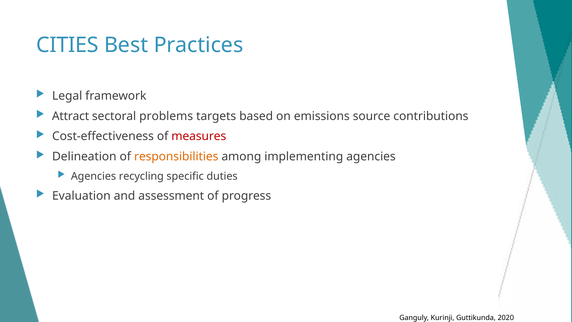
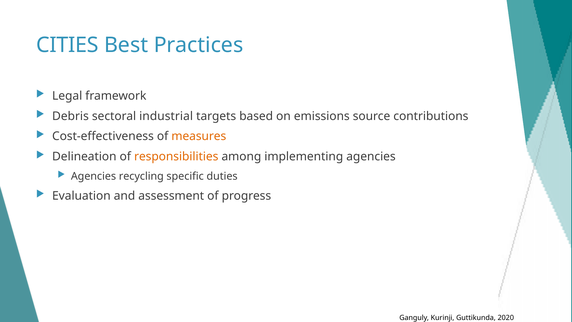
Attract: Attract -> Debris (70, 116)
problems: problems -> industrial (166, 116)
measures colour: red -> orange (199, 136)
